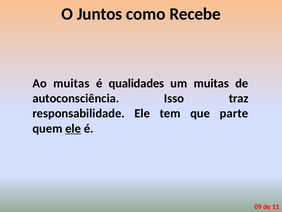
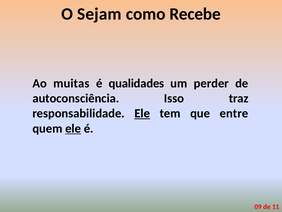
Juntos: Juntos -> Sejam (99, 14)
um muitas: muitas -> perder (211, 83)
Ele underline: none -> present (142, 113)
parte: parte -> entre (234, 113)
